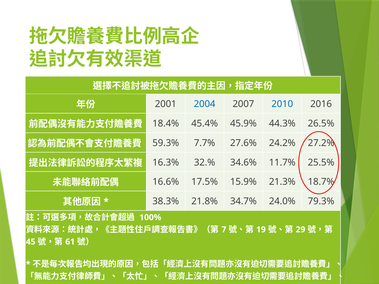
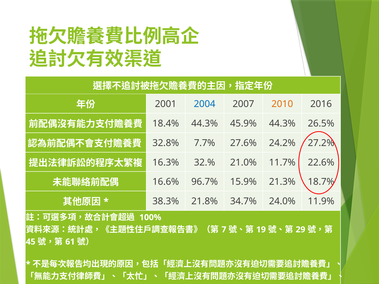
2010 colour: blue -> orange (282, 104)
18.4% 45.4%: 45.4% -> 44.3% (205, 124)
59.3%: 59.3% -> 32.8% (166, 143)
34.6%: 34.6% -> 21.0% (243, 163)
25.5%: 25.5% -> 22.6% (321, 163)
17.5%: 17.5% -> 96.7% (205, 182)
79.3%: 79.3% -> 11.9% (321, 201)
